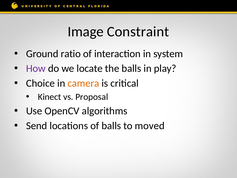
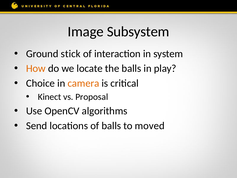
Constraint: Constraint -> Subsystem (138, 32)
ratio: ratio -> stick (71, 54)
How colour: purple -> orange (36, 68)
